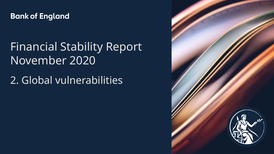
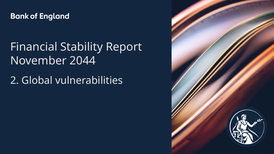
2020: 2020 -> 2044 (83, 61)
